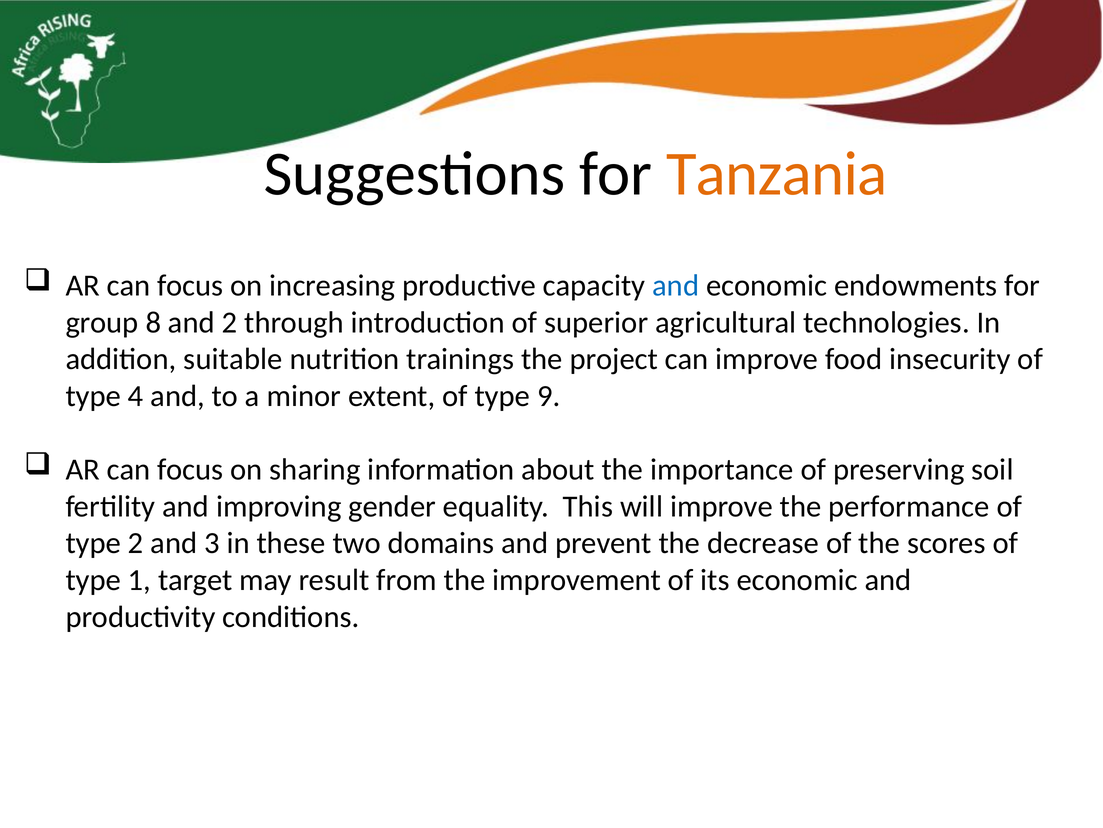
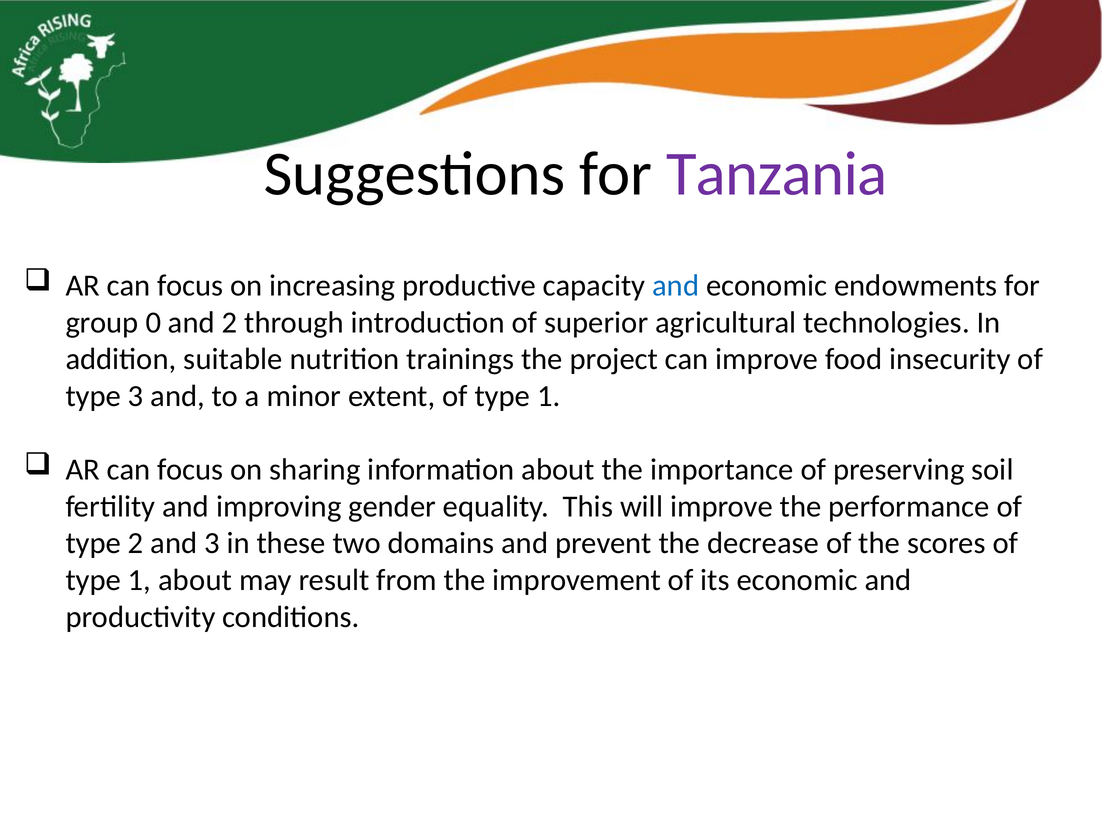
Tanzania colour: orange -> purple (777, 174)
8: 8 -> 0 (153, 322)
type 4: 4 -> 3 (136, 396)
extent of type 9: 9 -> 1 (549, 396)
1 target: target -> about (195, 580)
